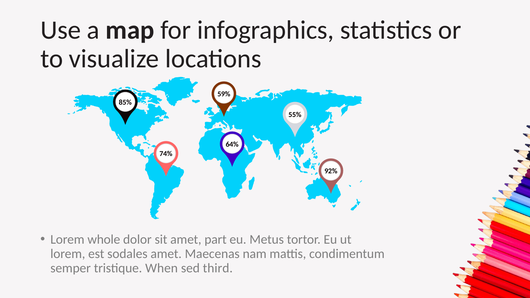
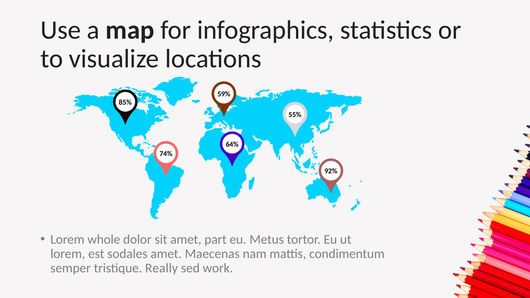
When: When -> Really (162, 268)
third: third -> work (218, 268)
